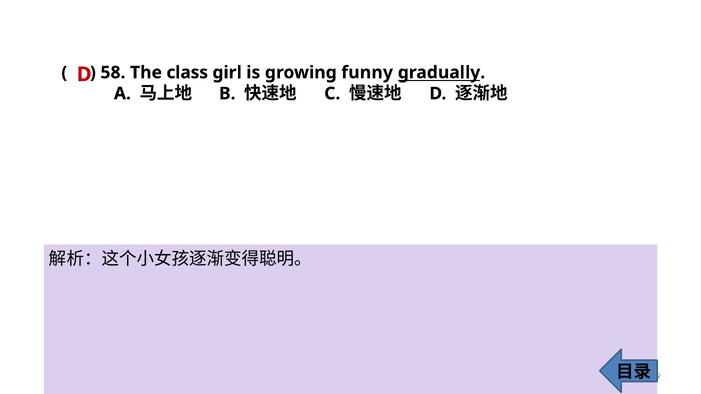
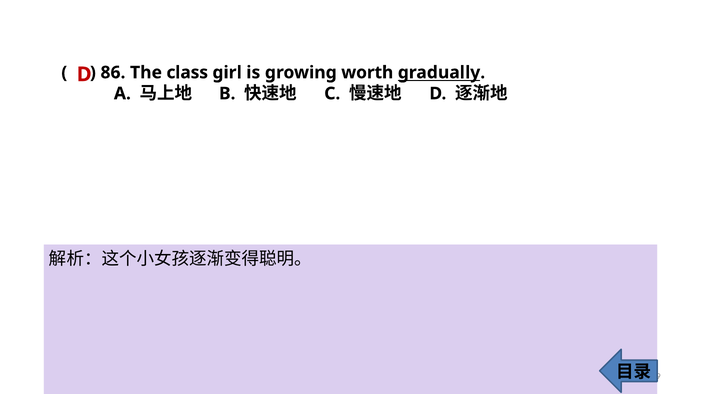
58: 58 -> 86 (113, 73)
funny: funny -> worth (367, 73)
